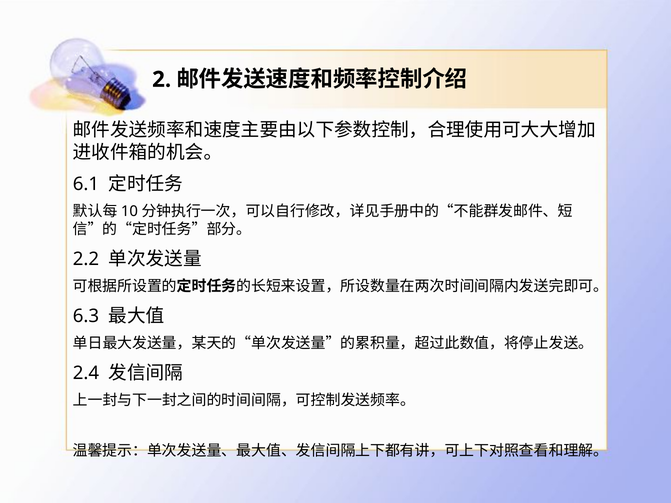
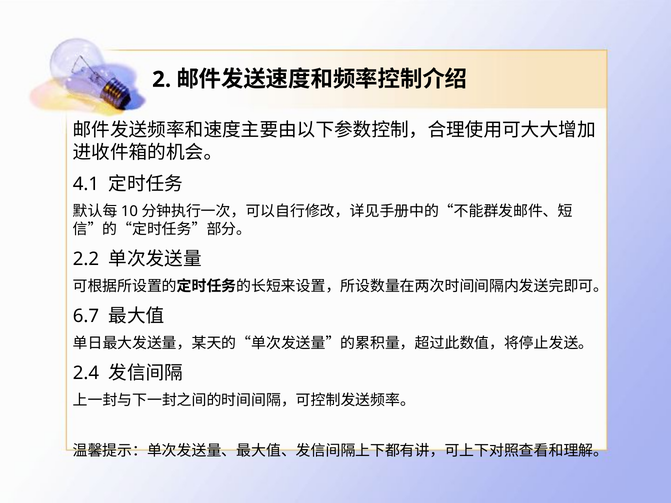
6.1: 6.1 -> 4.1 (86, 184)
6.3: 6.3 -> 6.7 (86, 316)
